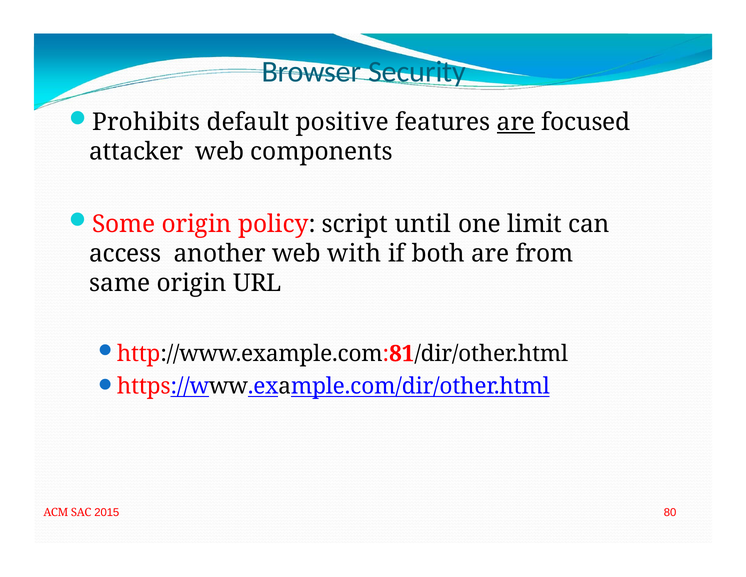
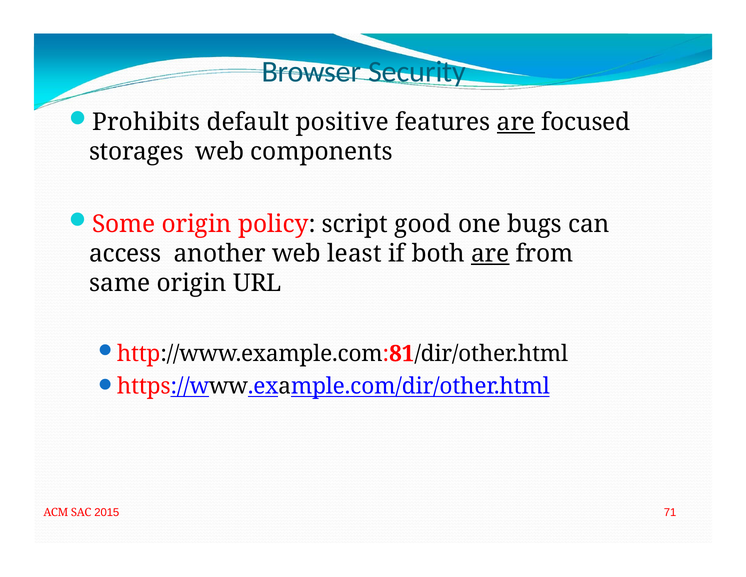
attacker: attacker -> storages (136, 152)
until: until -> good (423, 224)
limit: limit -> bugs (535, 224)
with: with -> least (354, 253)
are underline: none -> present (490, 253)
80: 80 -> 71 (670, 512)
